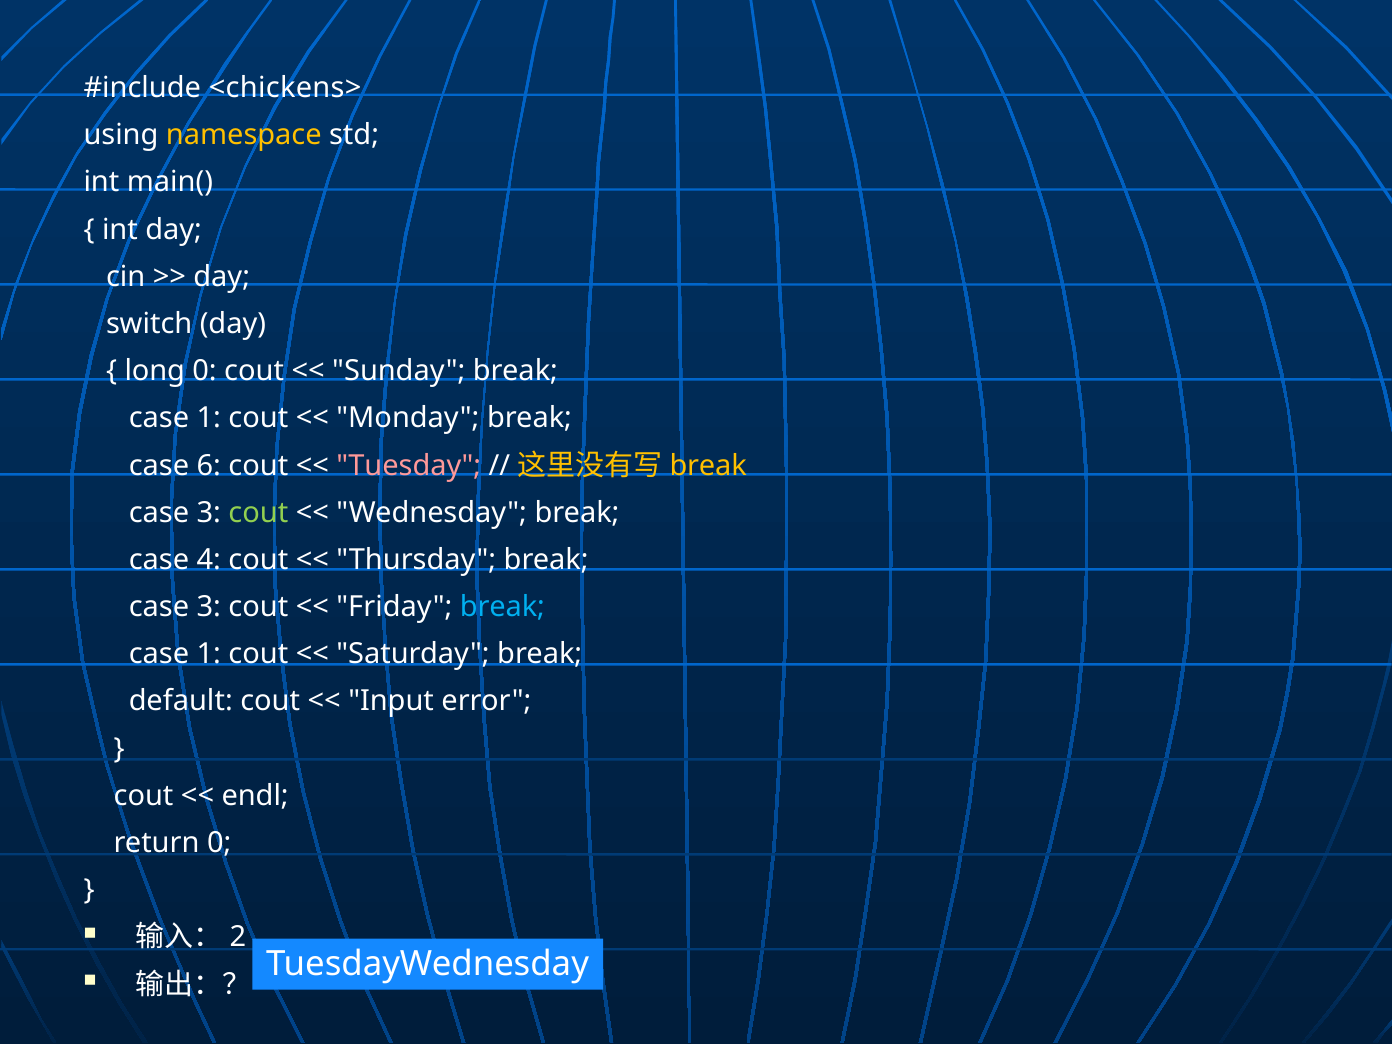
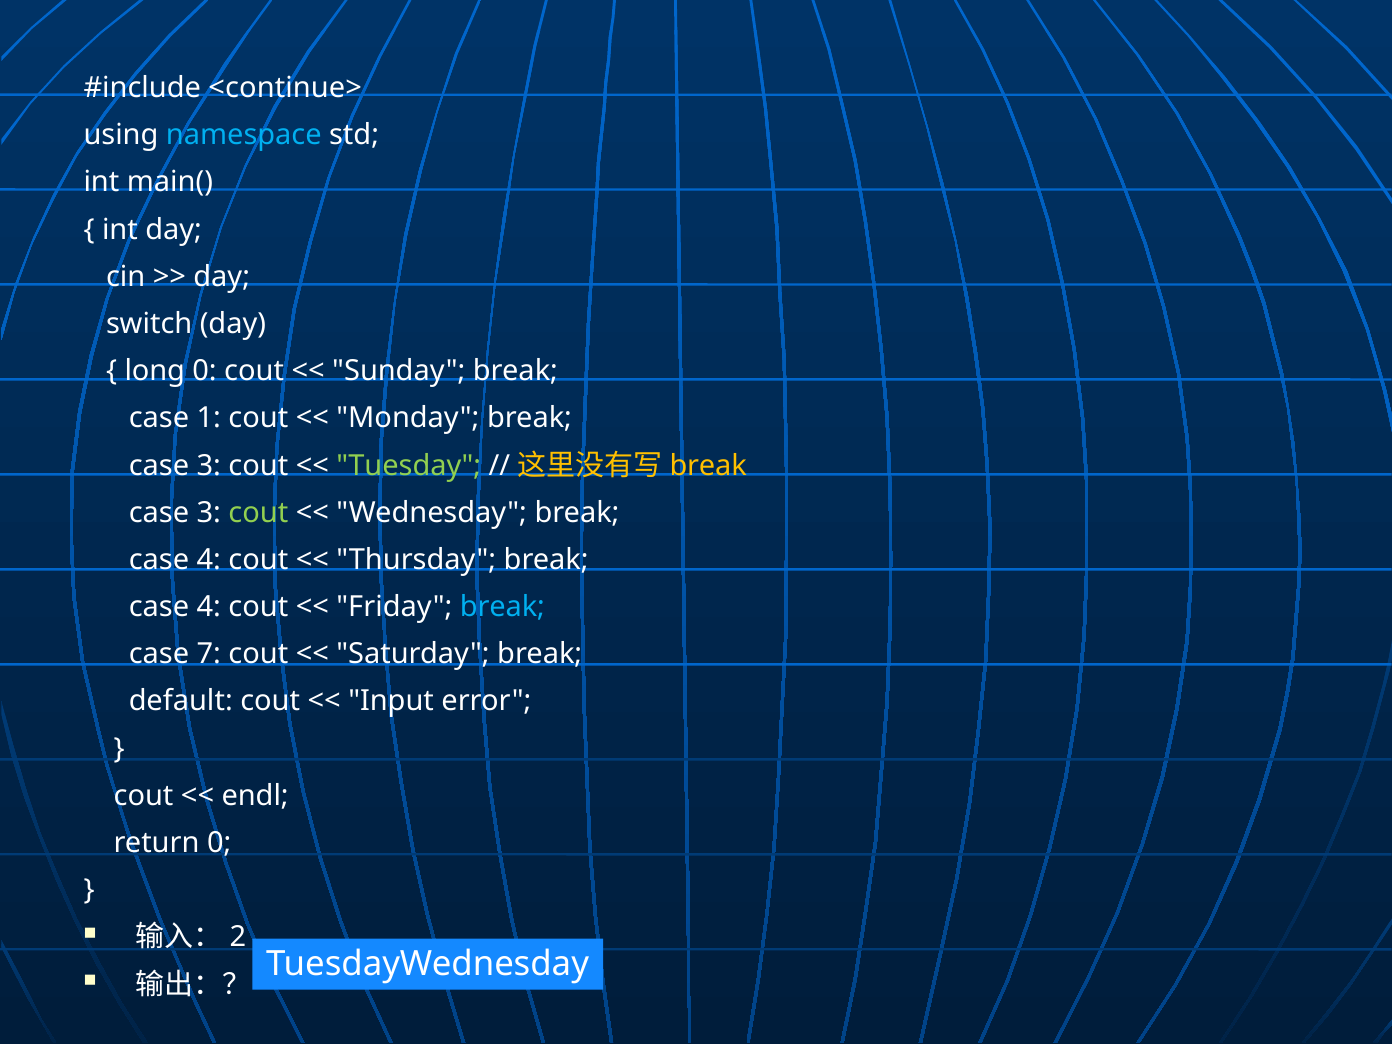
<chickens>: <chickens> -> <continue> (285, 88)
namespace colour: yellow -> light blue (244, 135)
6: 6 -> 3 (209, 465)
Tuesday colour: pink -> light green (409, 465)
3: 3 -> 4 (209, 607)
1: 1 -> 7 (209, 654)
